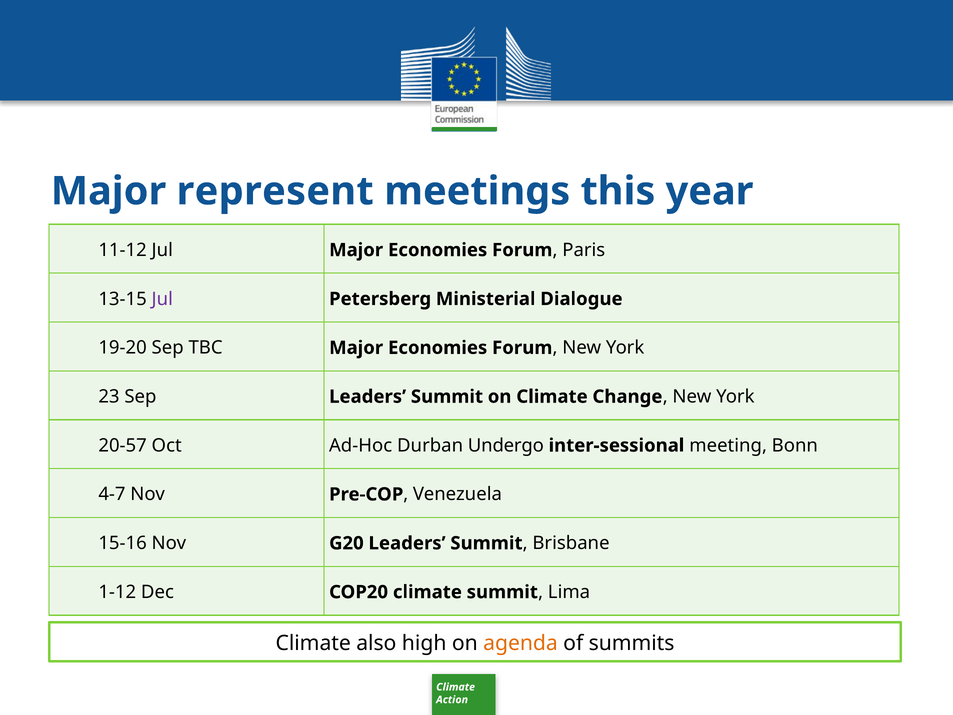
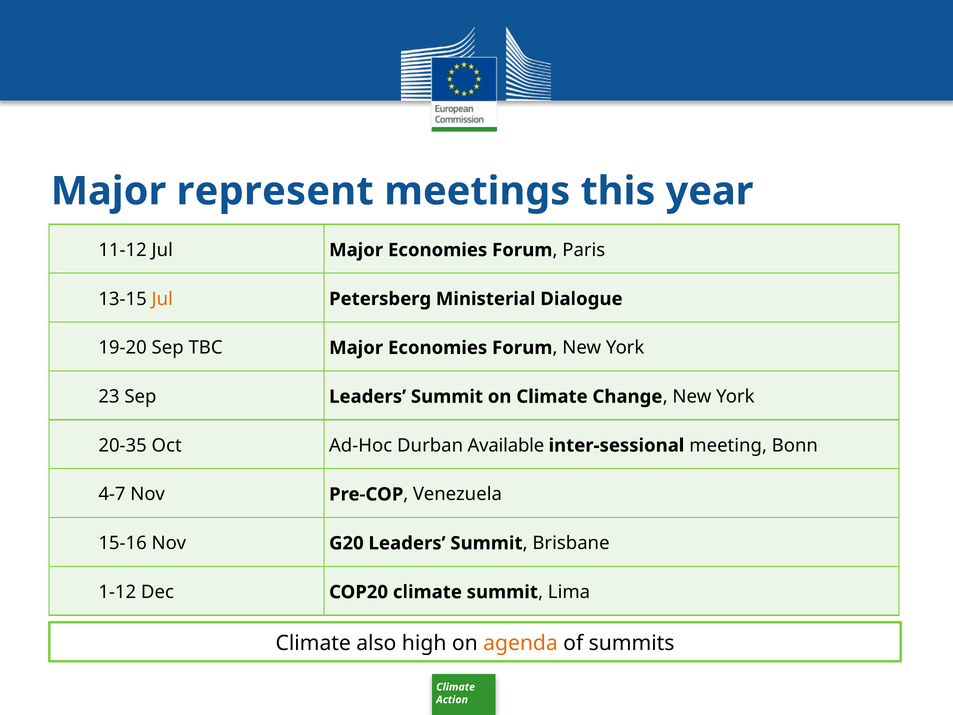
Jul colour: purple -> orange (162, 299)
20-57: 20-57 -> 20-35 (123, 445)
Undergo: Undergo -> Available (506, 445)
